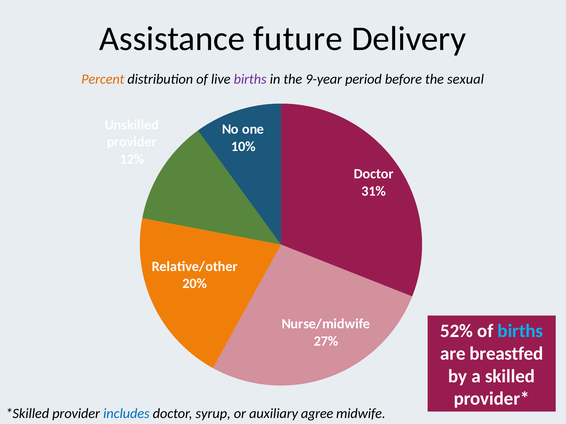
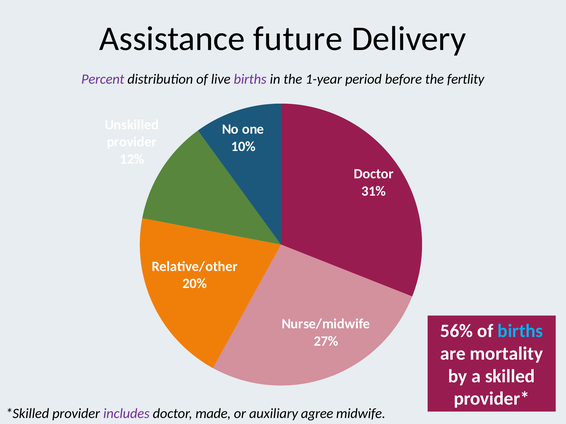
Percent colour: orange -> purple (103, 79)
9-year: 9-year -> 1-year (324, 79)
sexual: sexual -> fertlity (466, 79)
52%: 52% -> 56% (457, 331)
breastfed: breastfed -> mortality (506, 354)
includes colour: blue -> purple (126, 414)
syrup: syrup -> made (213, 414)
